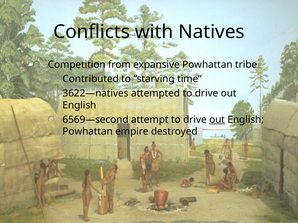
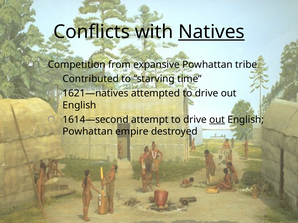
Natives underline: none -> present (211, 32)
3622—natives: 3622—natives -> 1621—natives (96, 94)
6569—second: 6569—second -> 1614—second (96, 120)
